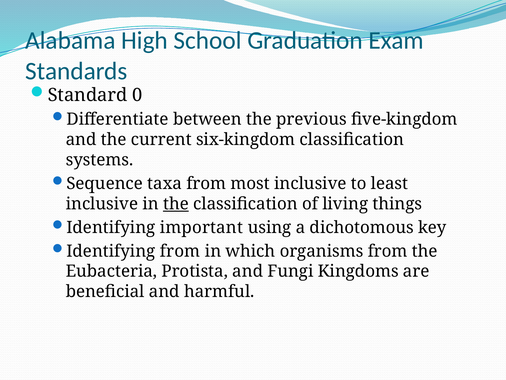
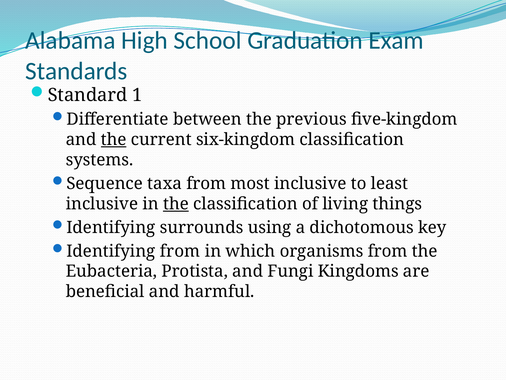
0: 0 -> 1 (137, 95)
the underline: none -> present (114, 139)
important: important -> surrounds (202, 227)
